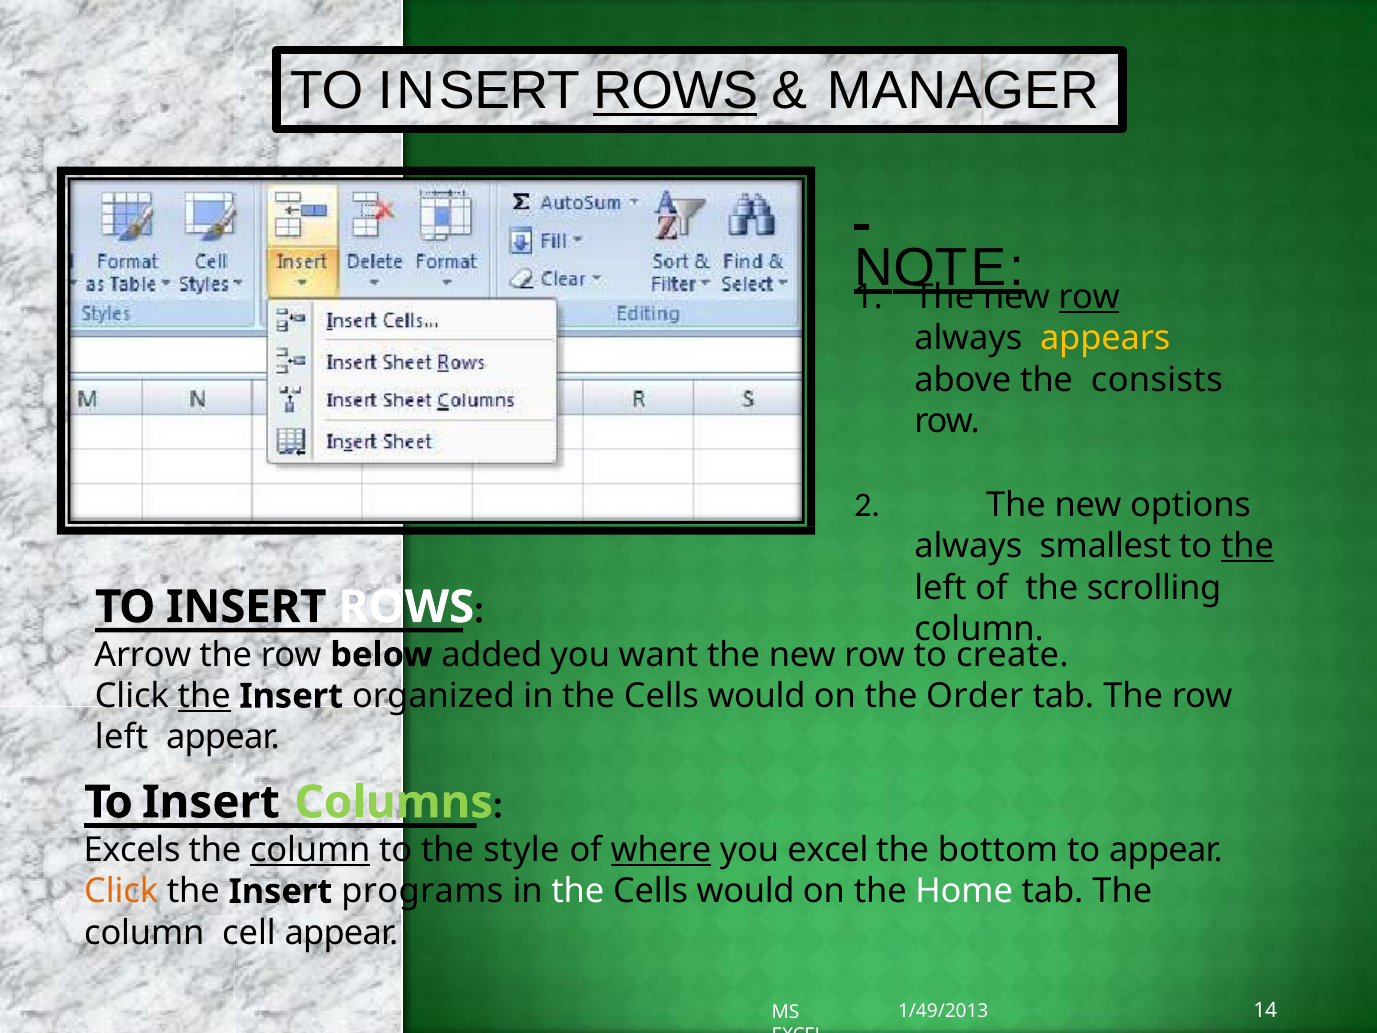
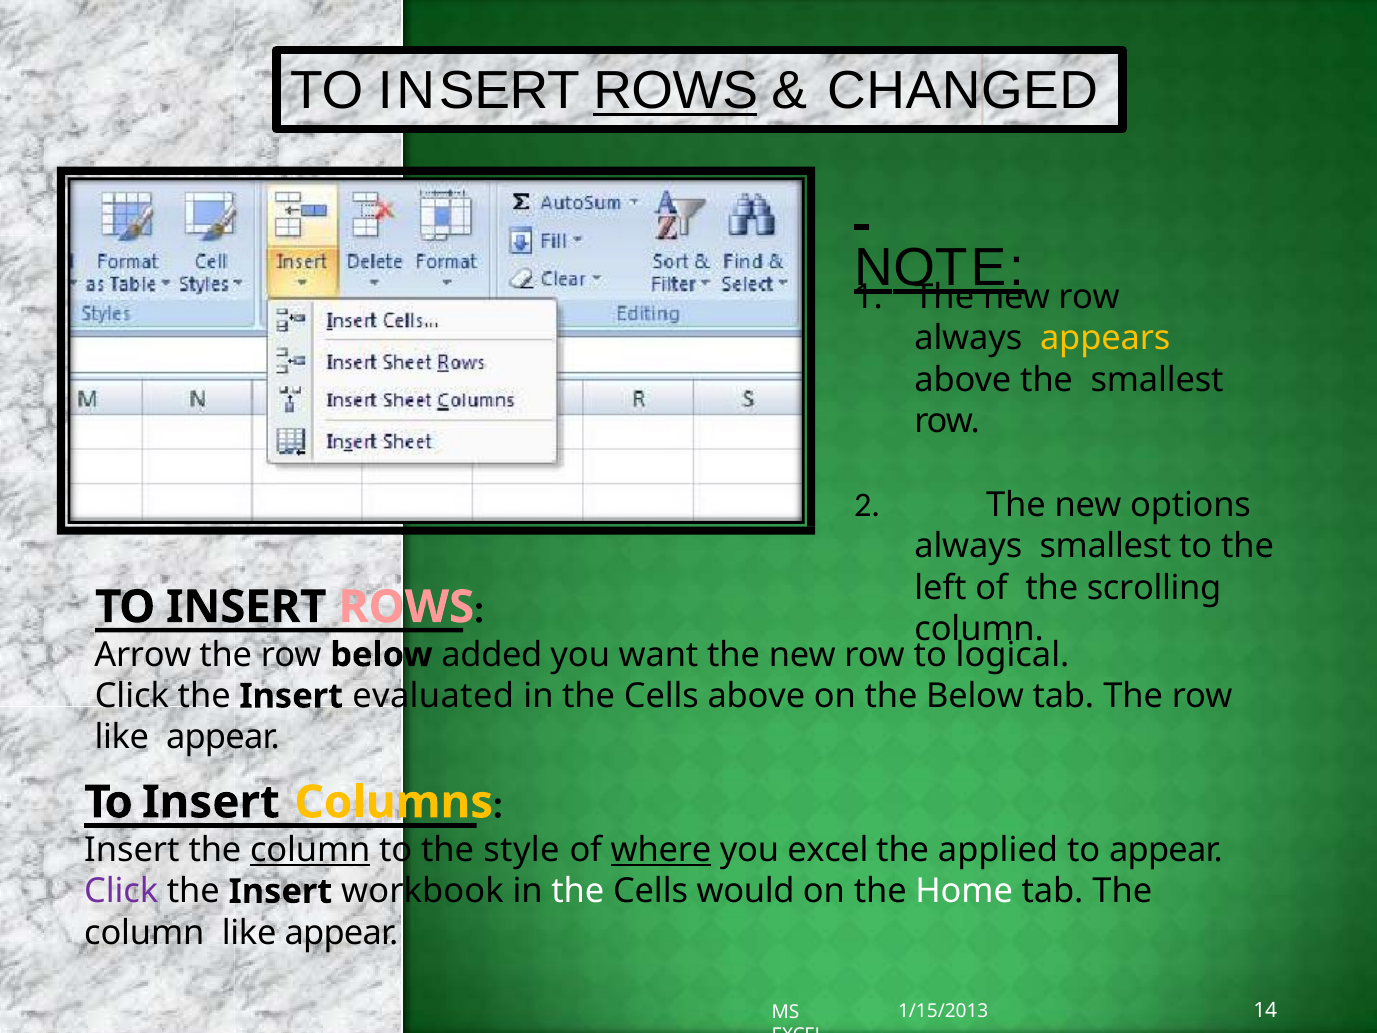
MANAGER: MANAGER -> CHANGED (963, 91)
row underline: present -> none (1089, 297)
the consists: consists -> smallest (1157, 380)
the underline: present -> none (1248, 546)
ROWS colour: white -> pink (406, 607)
create: create -> logical (1013, 655)
the underline: present -> none (204, 696)
organized: organized -> evaluated (433, 696)
would: would -> above (756, 696)
the Order: Order -> Below (975, 696)
left: left -> like (122, 737)
Columns colour: light green -> yellow (394, 802)
Excels: Excels -> Insert (132, 850)
bottom: bottom -> applied (998, 850)
Click colour: orange -> purple (121, 891)
programs: programs -> workbook (422, 891)
column cell: cell -> like (249, 933)
1/49/2013: 1/49/2013 -> 1/15/2013 (943, 1011)
